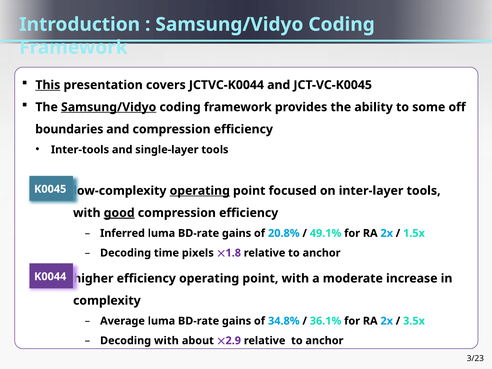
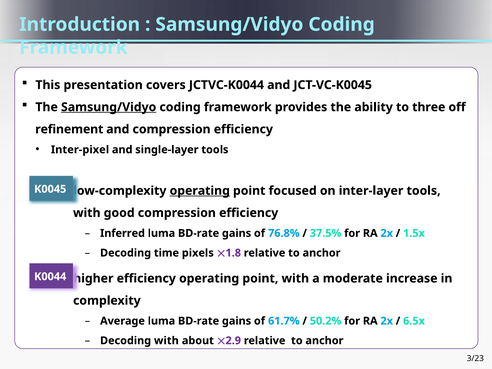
This underline: present -> none (48, 85)
some: some -> three (429, 107)
boundaries: boundaries -> refinement (69, 129)
Inter-tools: Inter-tools -> Inter-pixel (80, 150)
good underline: present -> none (119, 213)
20.8%: 20.8% -> 76.8% (284, 233)
49.1%: 49.1% -> 37.5% (326, 233)
34.8%: 34.8% -> 61.7% (284, 321)
36.1%: 36.1% -> 50.2% (326, 321)
3.5x: 3.5x -> 6.5x (414, 321)
